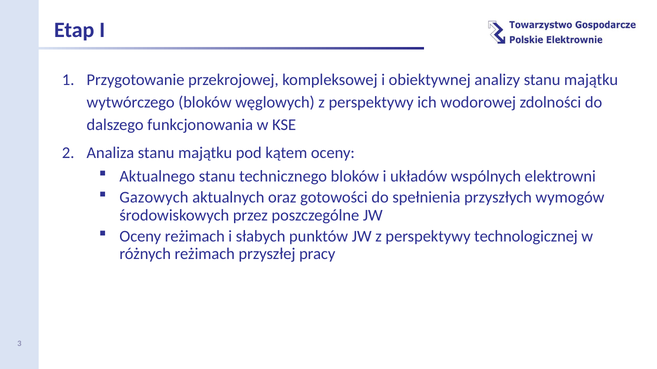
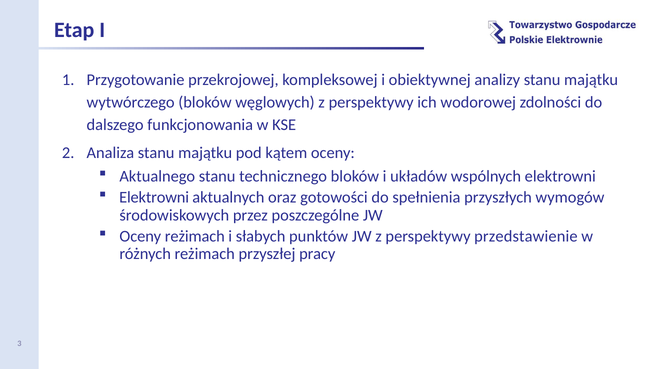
Gazowych: Gazowych -> Elektrowni (154, 198)
technologicznej: technologicznej -> przedstawienie (526, 237)
